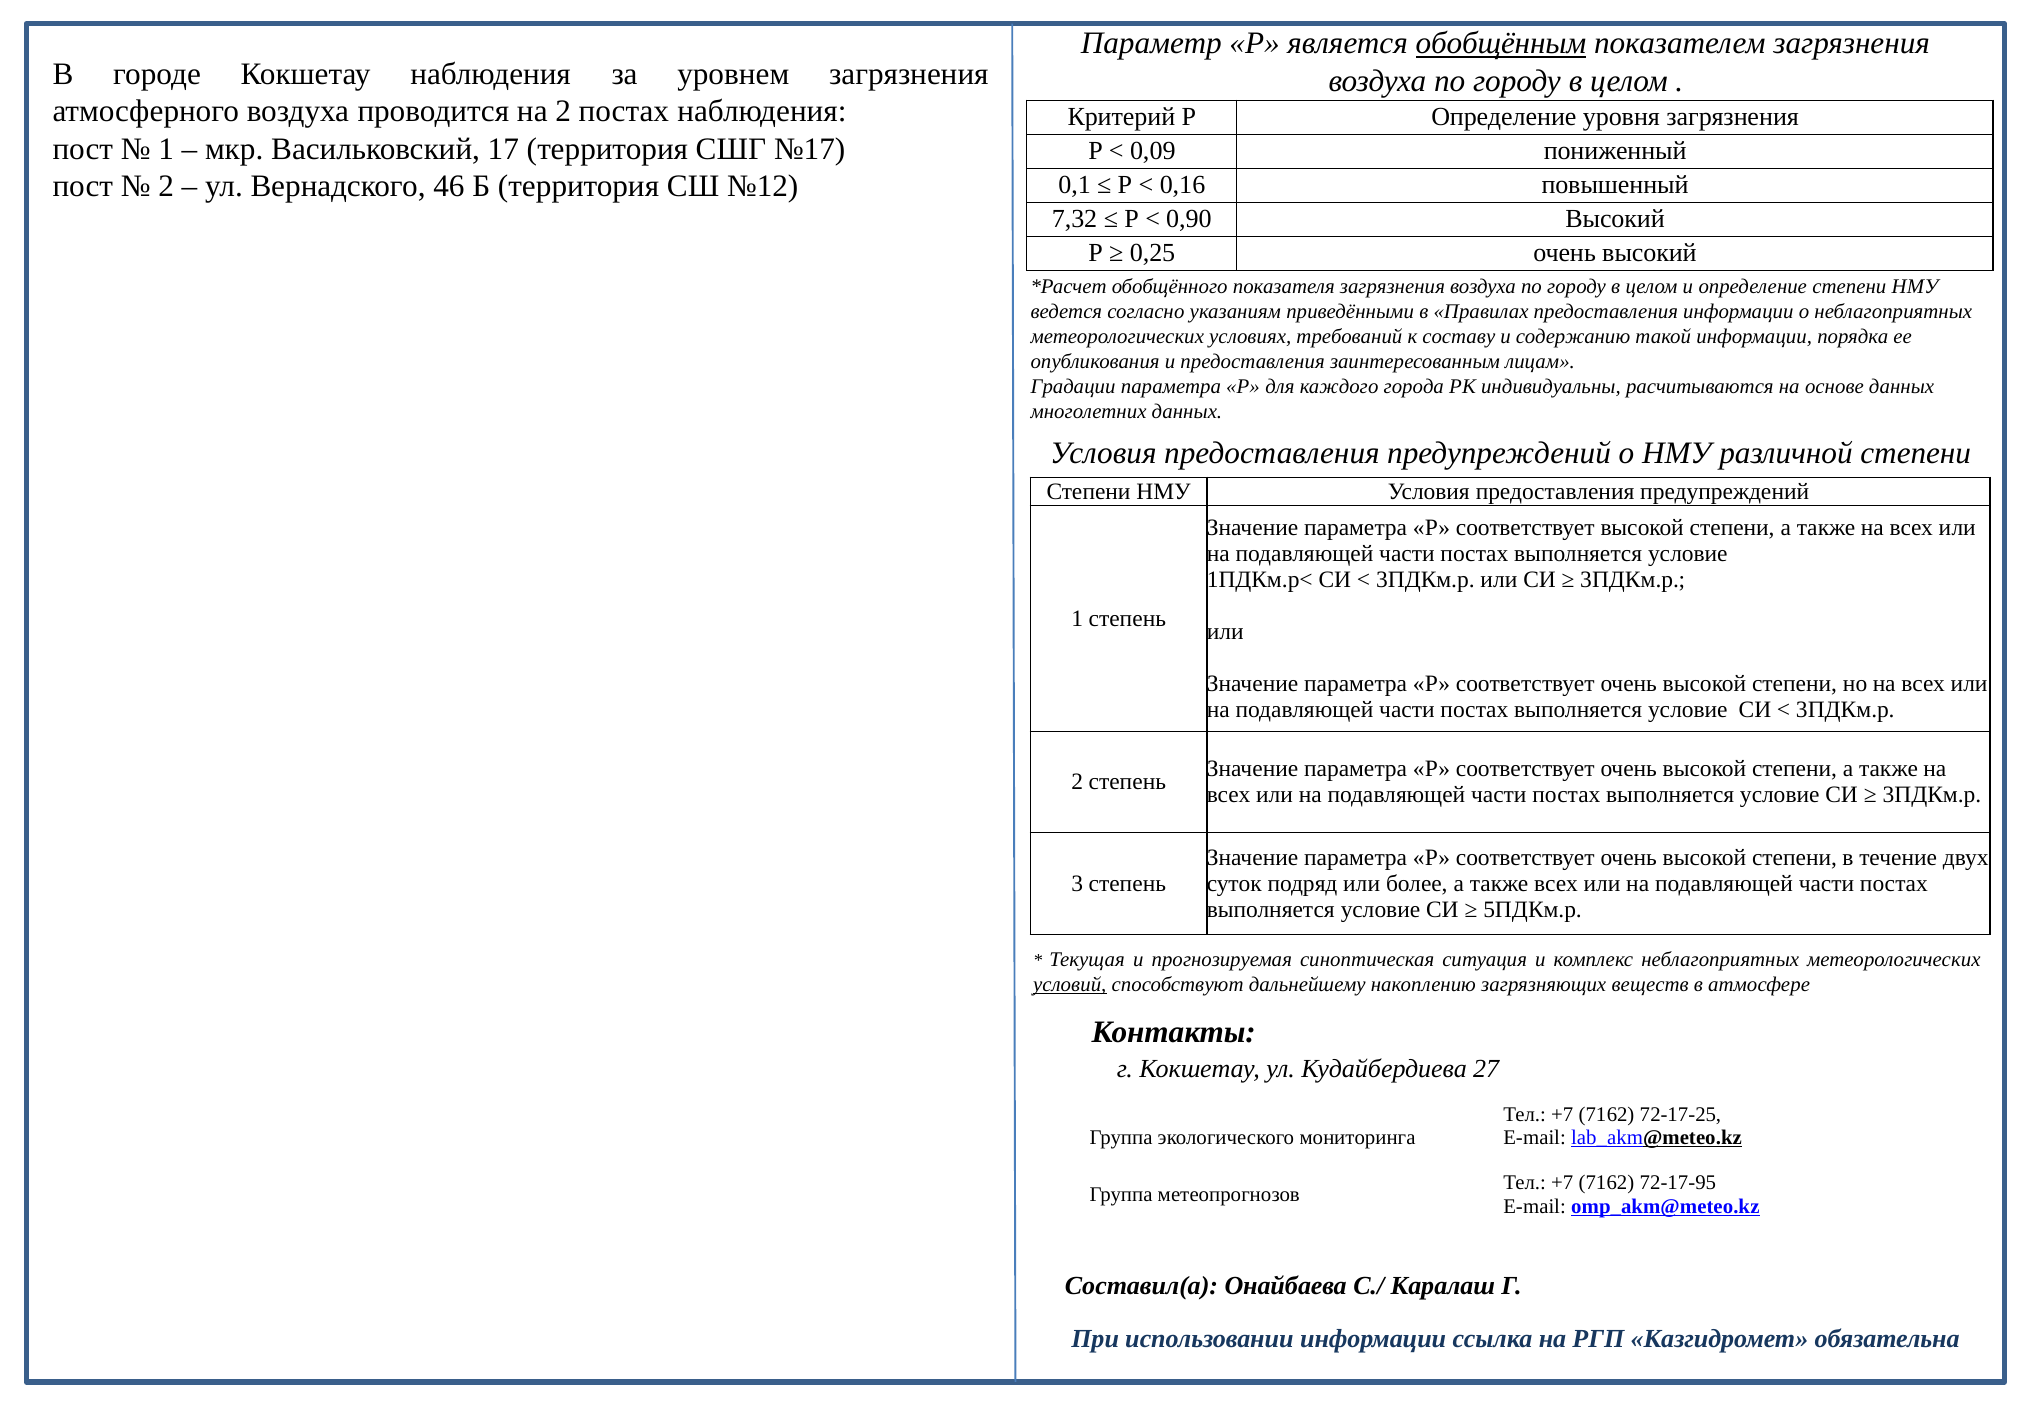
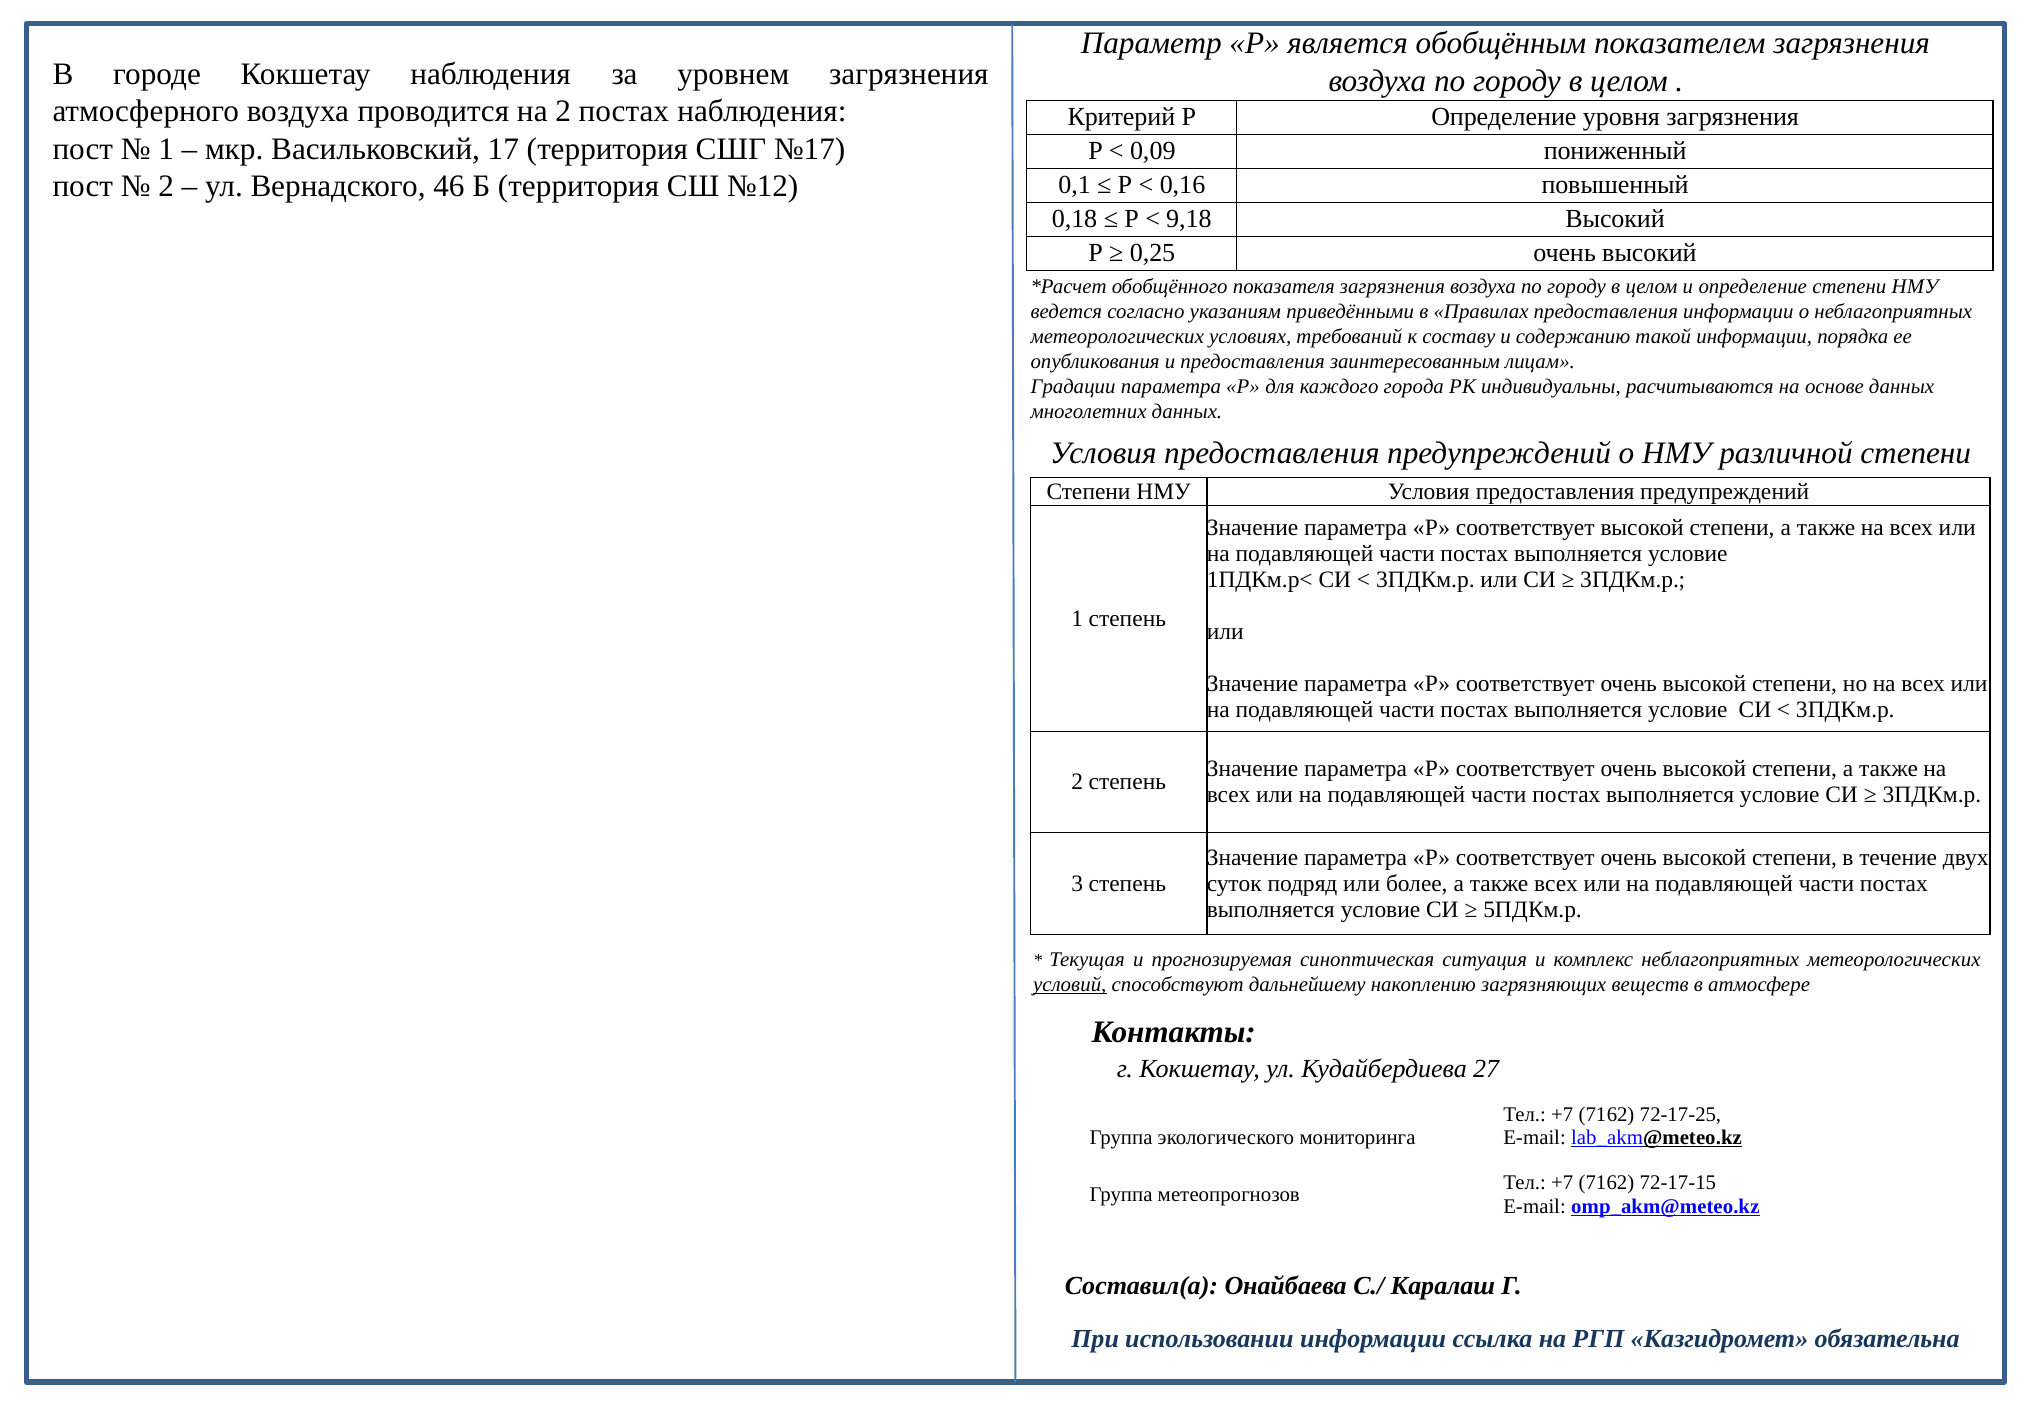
обобщённым underline: present -> none (1501, 44)
7,32: 7,32 -> 0,18 (1075, 219)
0,90: 0,90 -> 9,18 (1189, 219)
72-17-95: 72-17-95 -> 72-17-15 (1678, 1183)
